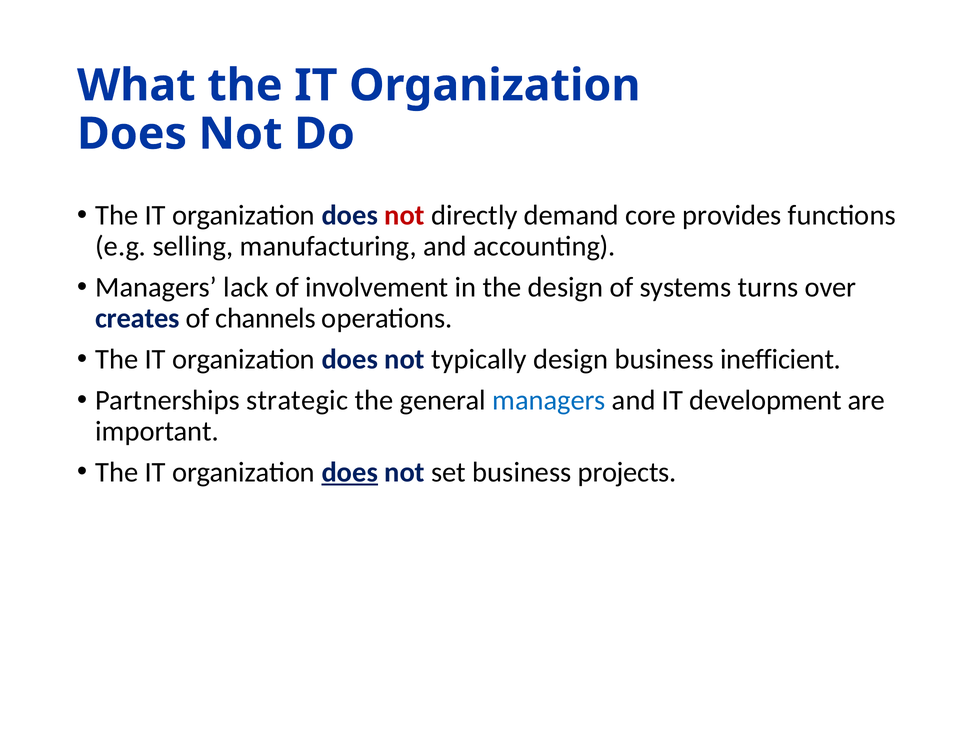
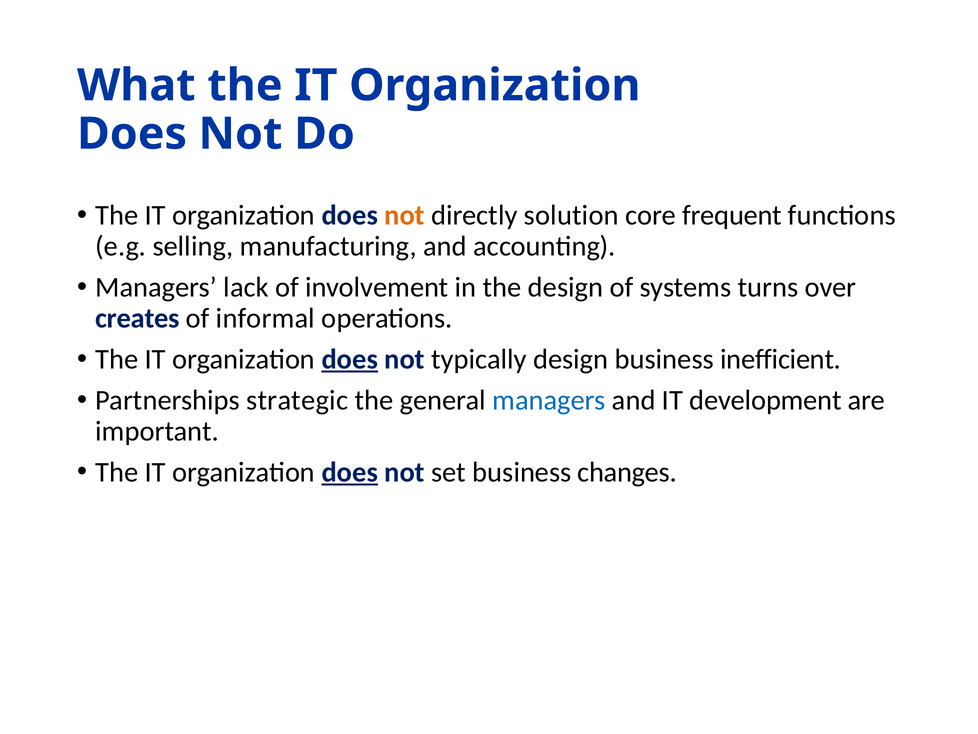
not colour: red -> orange (405, 215)
demand: demand -> solution (571, 215)
provides: provides -> frequent (732, 215)
channels: channels -> informal (265, 318)
does underline: none -> present (350, 359)
projects: projects -> changes (627, 472)
